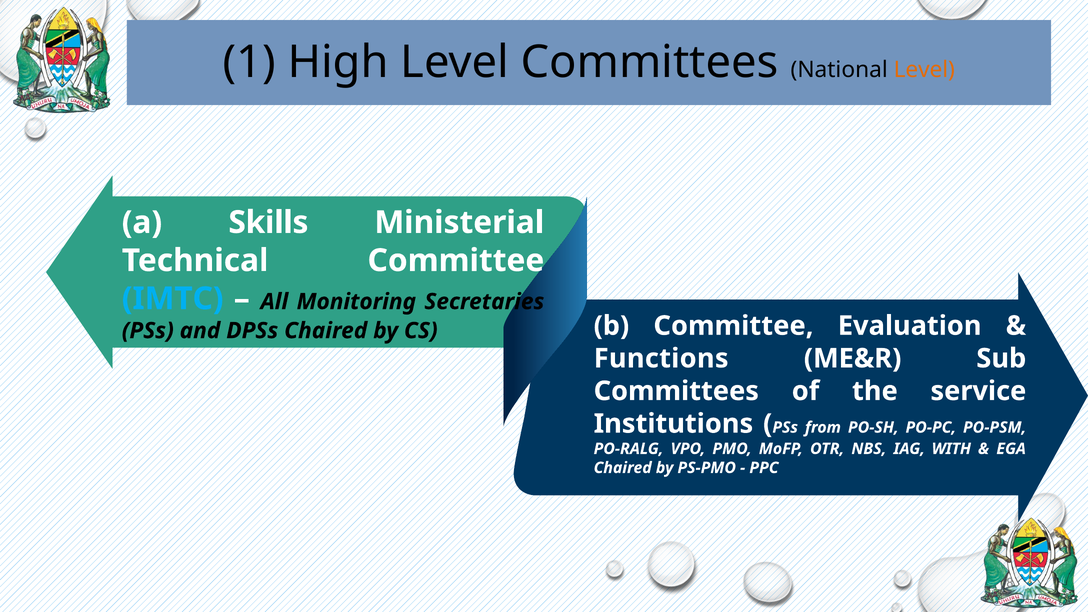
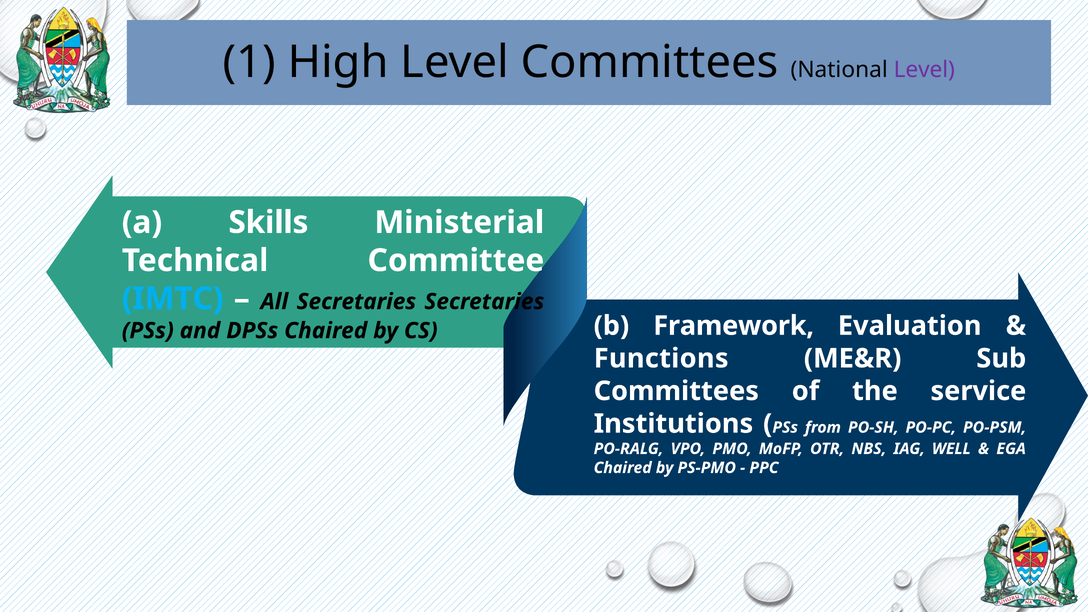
Level colour: orange -> purple (924, 70)
All Monitoring: Monitoring -> Secretaries (356, 302)
b Committee: Committee -> Framework (734, 326)
WITH: WITH -> WELL (951, 449)
